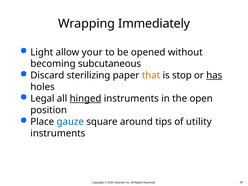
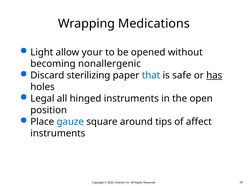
Immediately: Immediately -> Medications (154, 24)
subcutaneous: subcutaneous -> nonallergenic (109, 64)
that colour: orange -> blue (151, 75)
stop: stop -> safe (182, 75)
hinged underline: present -> none (86, 99)
utility: utility -> affect (199, 122)
